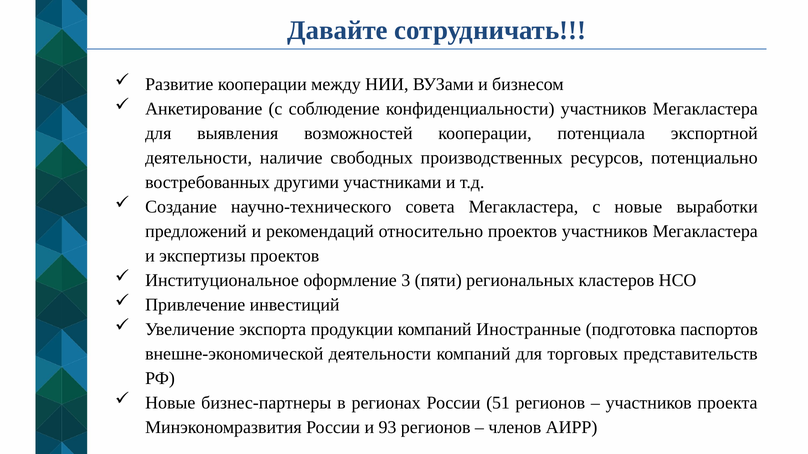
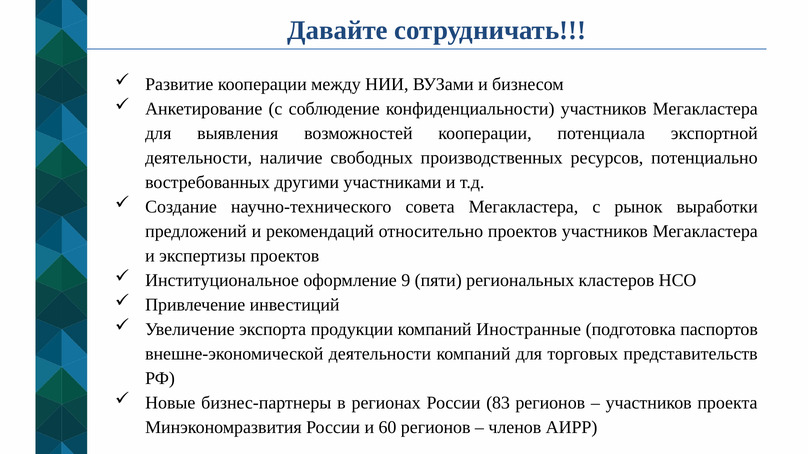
с новые: новые -> рынок (638, 207)
3: 3 -> 9 (406, 281)
51: 51 -> 83 (498, 403)
93: 93 -> 60 (387, 428)
